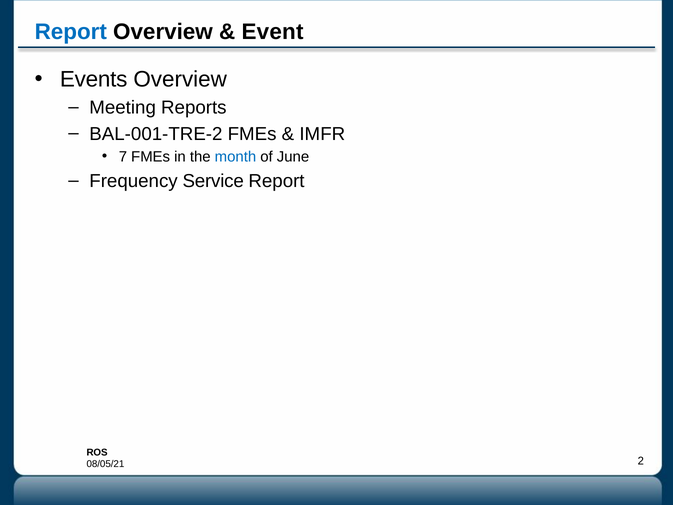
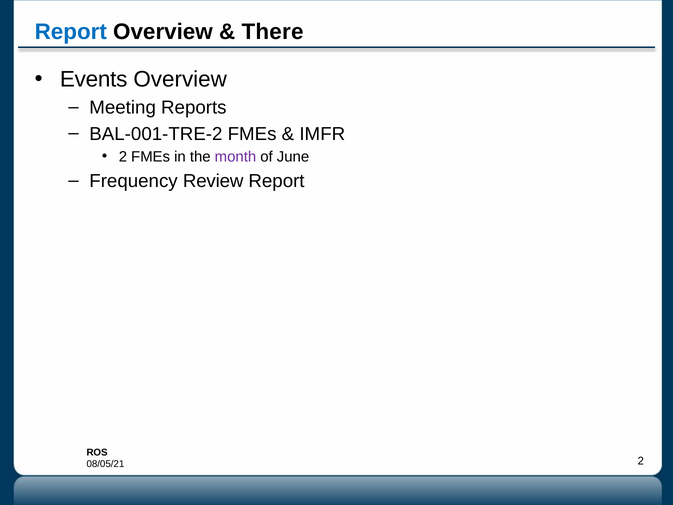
Event: Event -> There (273, 32)
7: 7 -> 2 (123, 157)
month colour: blue -> purple (235, 157)
Service: Service -> Review (213, 181)
